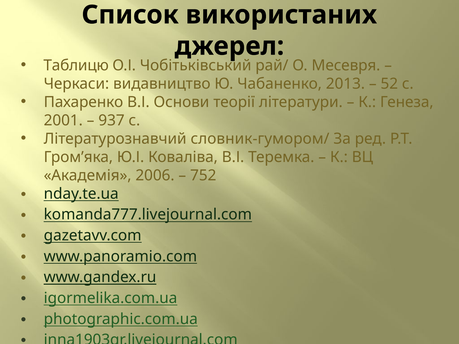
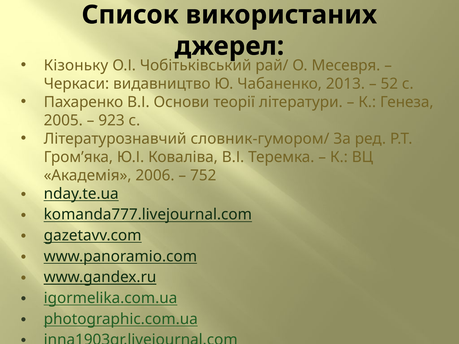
Таблицю: Таблицю -> Кізоньку (76, 65)
2001: 2001 -> 2005 (63, 120)
937: 937 -> 923 (111, 120)
